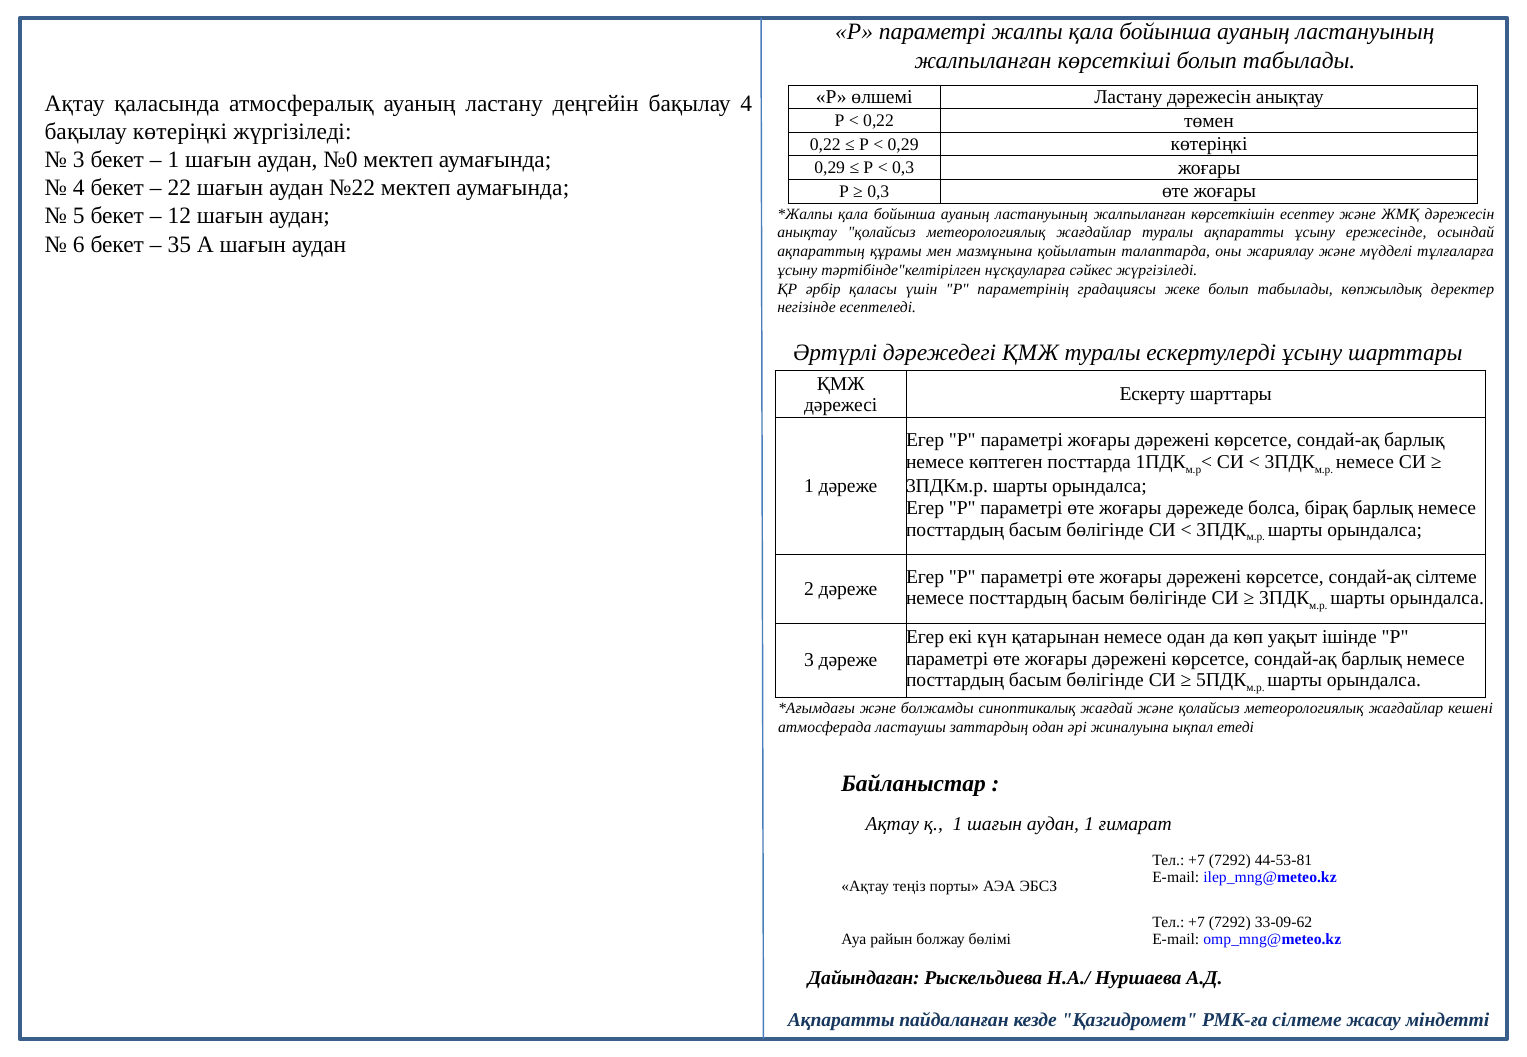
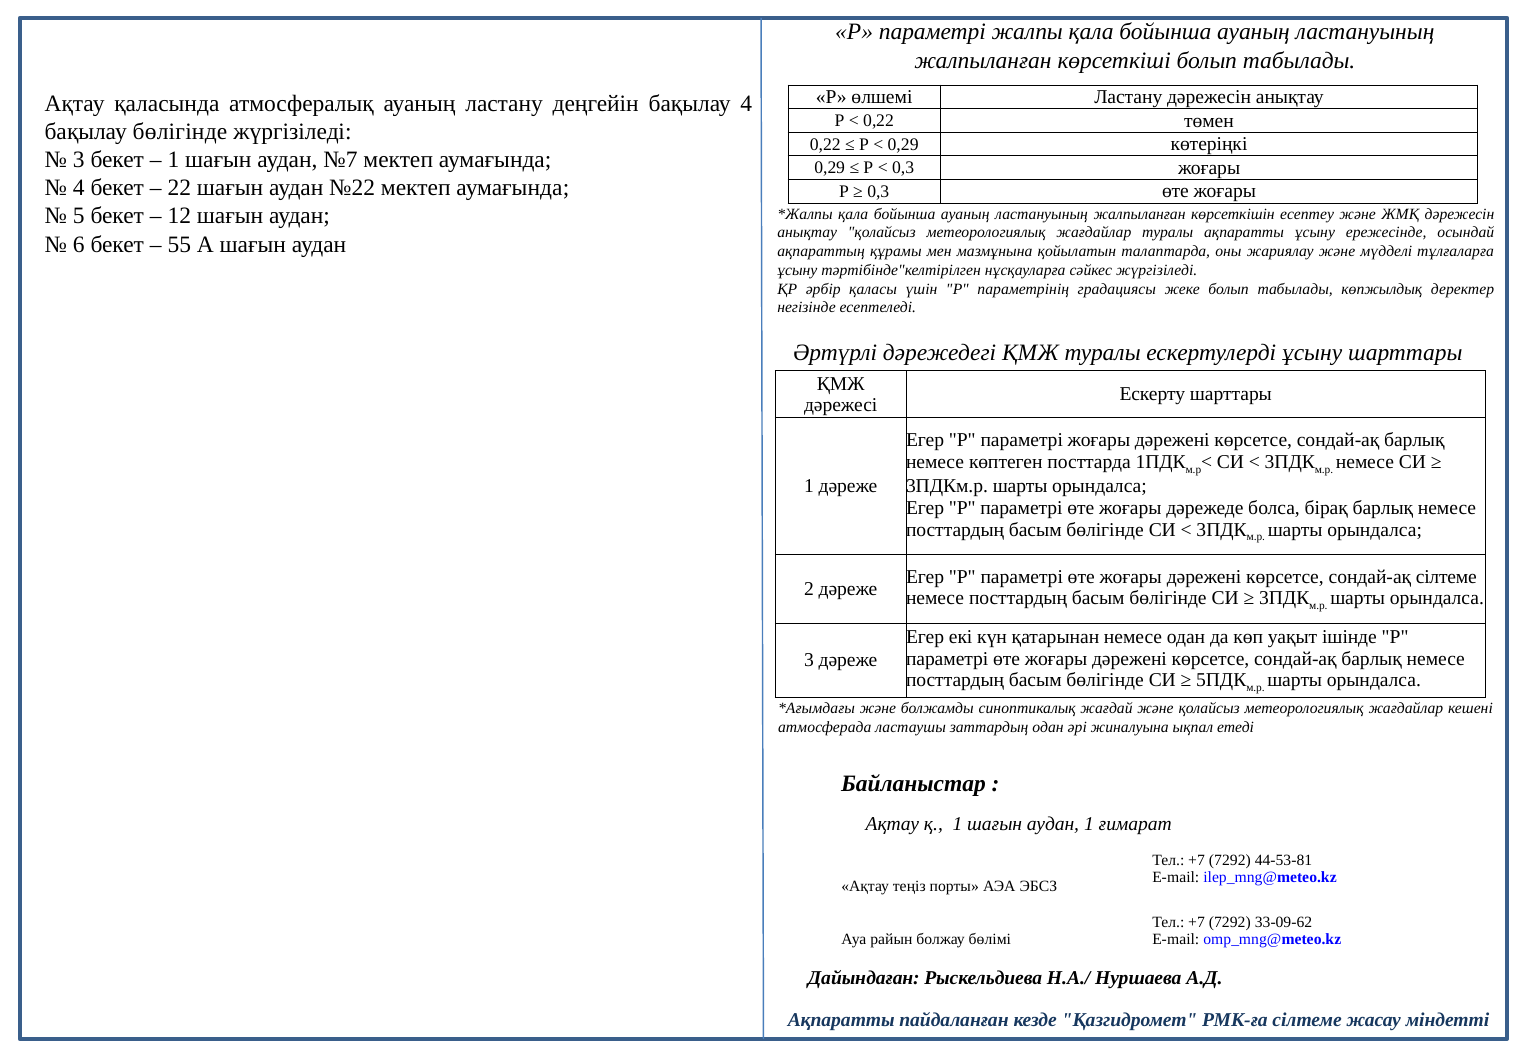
бақылау көтеріңкі: көтеріңкі -> бөлігінде (180, 132)
№0: №0 -> №7 (340, 160)
35: 35 -> 55 (179, 244)
